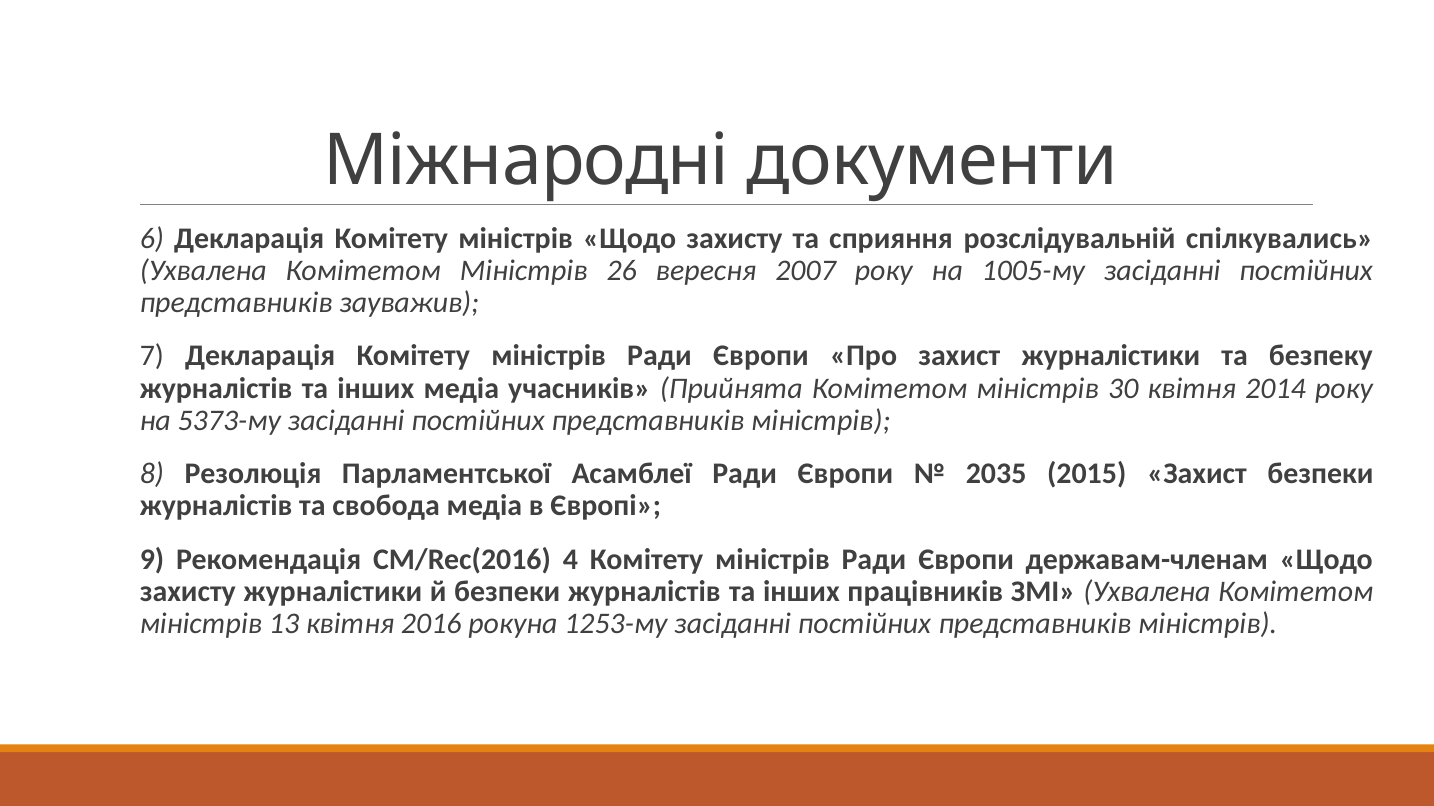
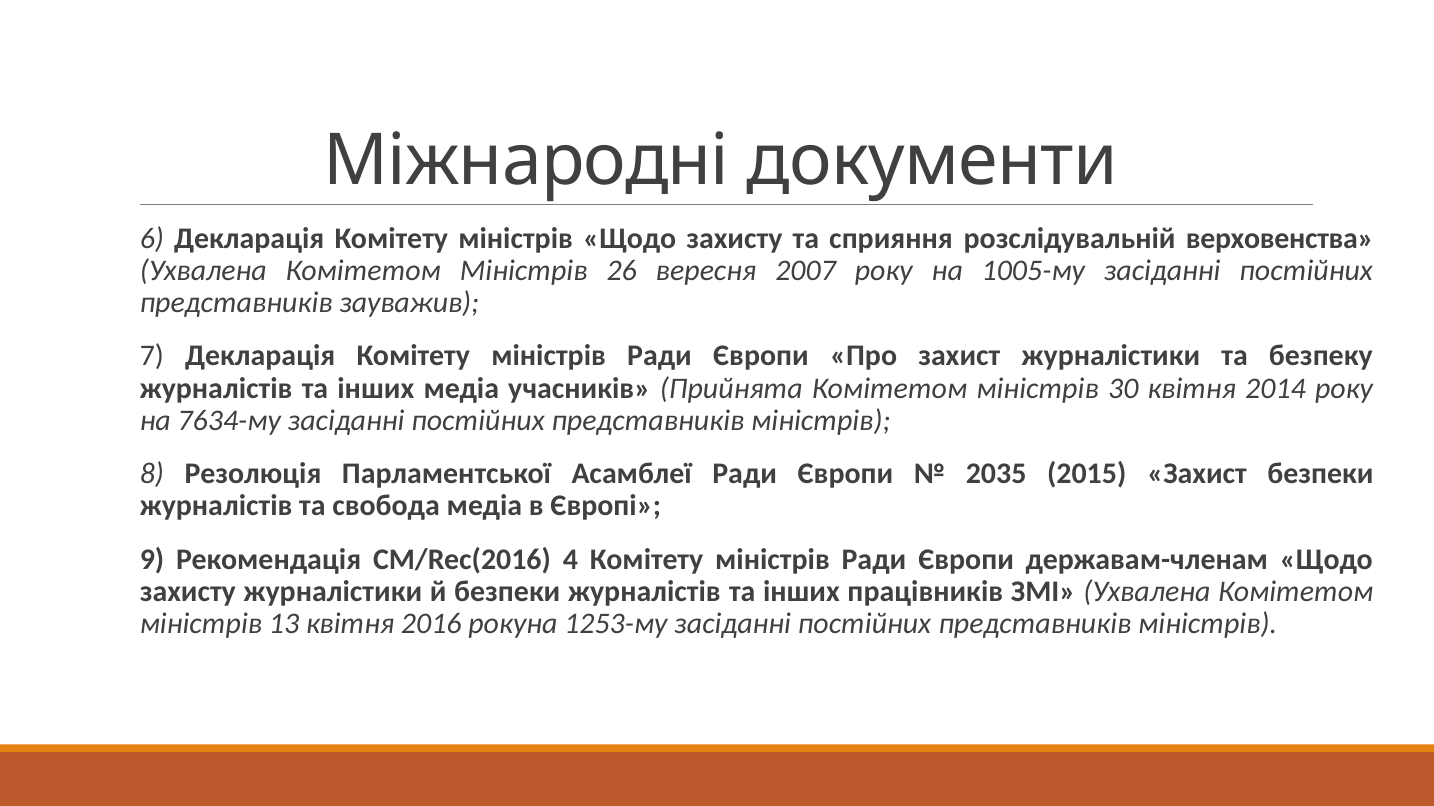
спілкувались: спілкувались -> верховенства (1280, 238)
5373-му: 5373-му -> 7634-му (229, 421)
